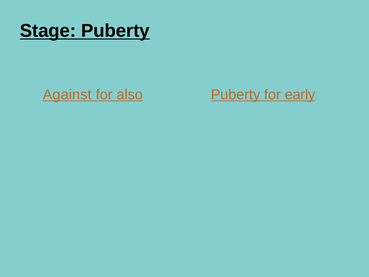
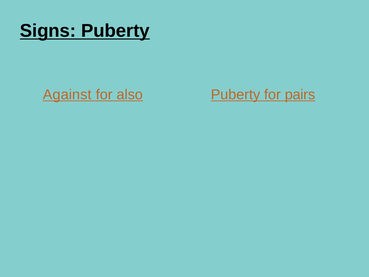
Stage: Stage -> Signs (48, 31)
early: early -> pairs (300, 94)
